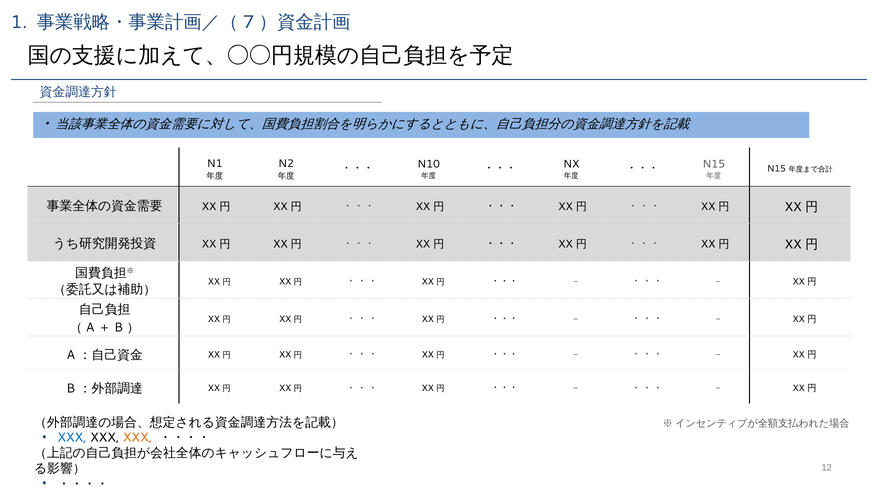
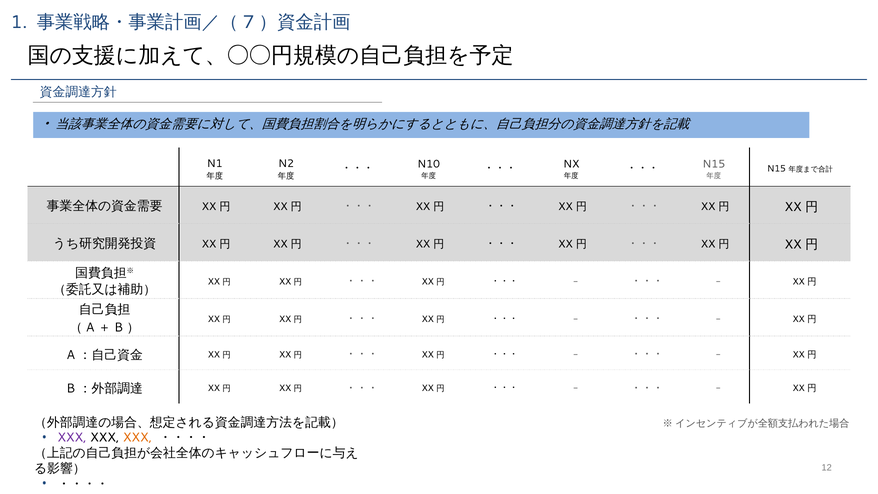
XXX colour: blue -> purple (72, 438)
